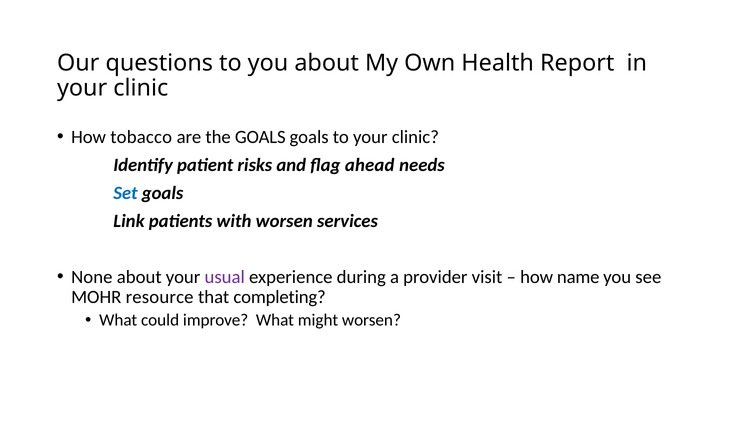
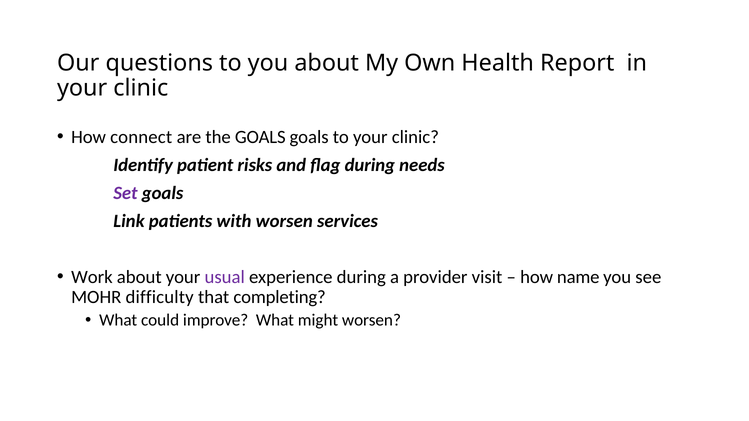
tobacco: tobacco -> connect (141, 137)
flag ahead: ahead -> during (370, 165)
Set colour: blue -> purple (125, 193)
None: None -> Work (92, 277)
resource: resource -> difficulty (160, 297)
